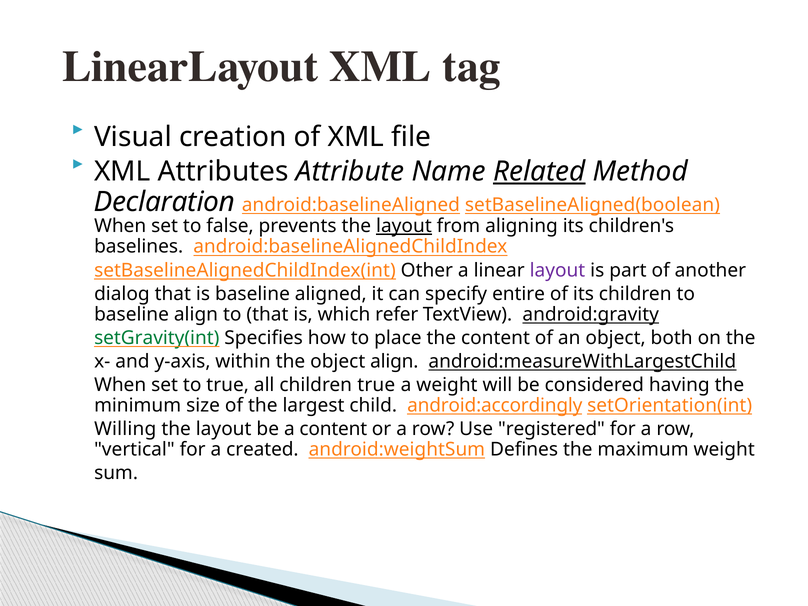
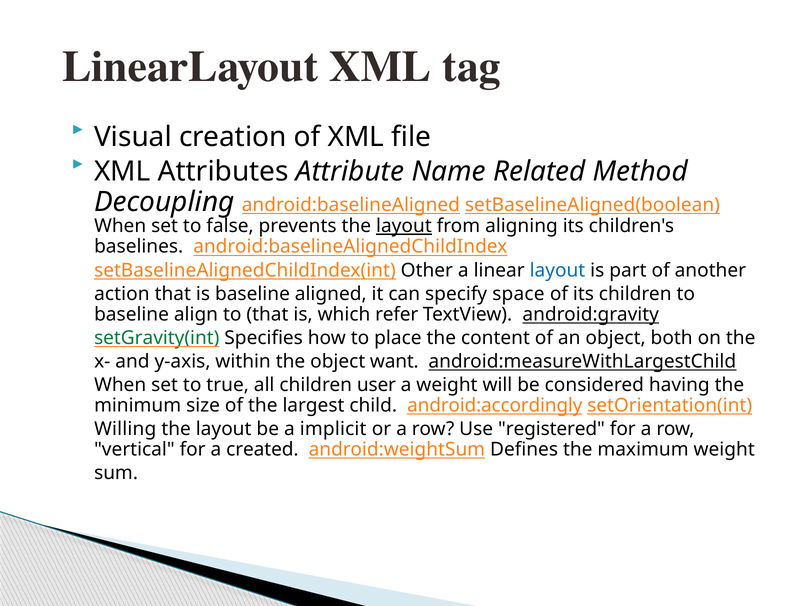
Related underline: present -> none (539, 172)
Declaration: Declaration -> Decoupling (164, 202)
layout colour: purple -> blue (557, 270)
dialog: dialog -> action (122, 294)
entire: entire -> space (518, 294)
object align: align -> want (394, 361)
children true: true -> user (376, 385)
a content: content -> implicit (333, 429)
